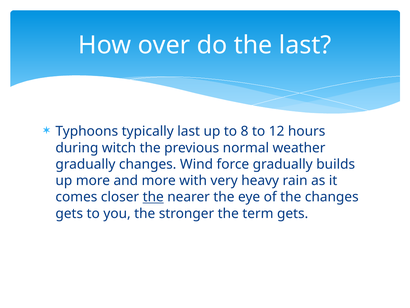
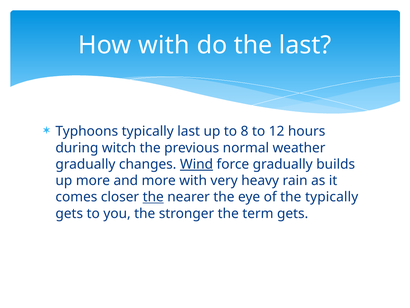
How over: over -> with (164, 45)
Wind underline: none -> present (196, 164)
the changes: changes -> typically (332, 197)
